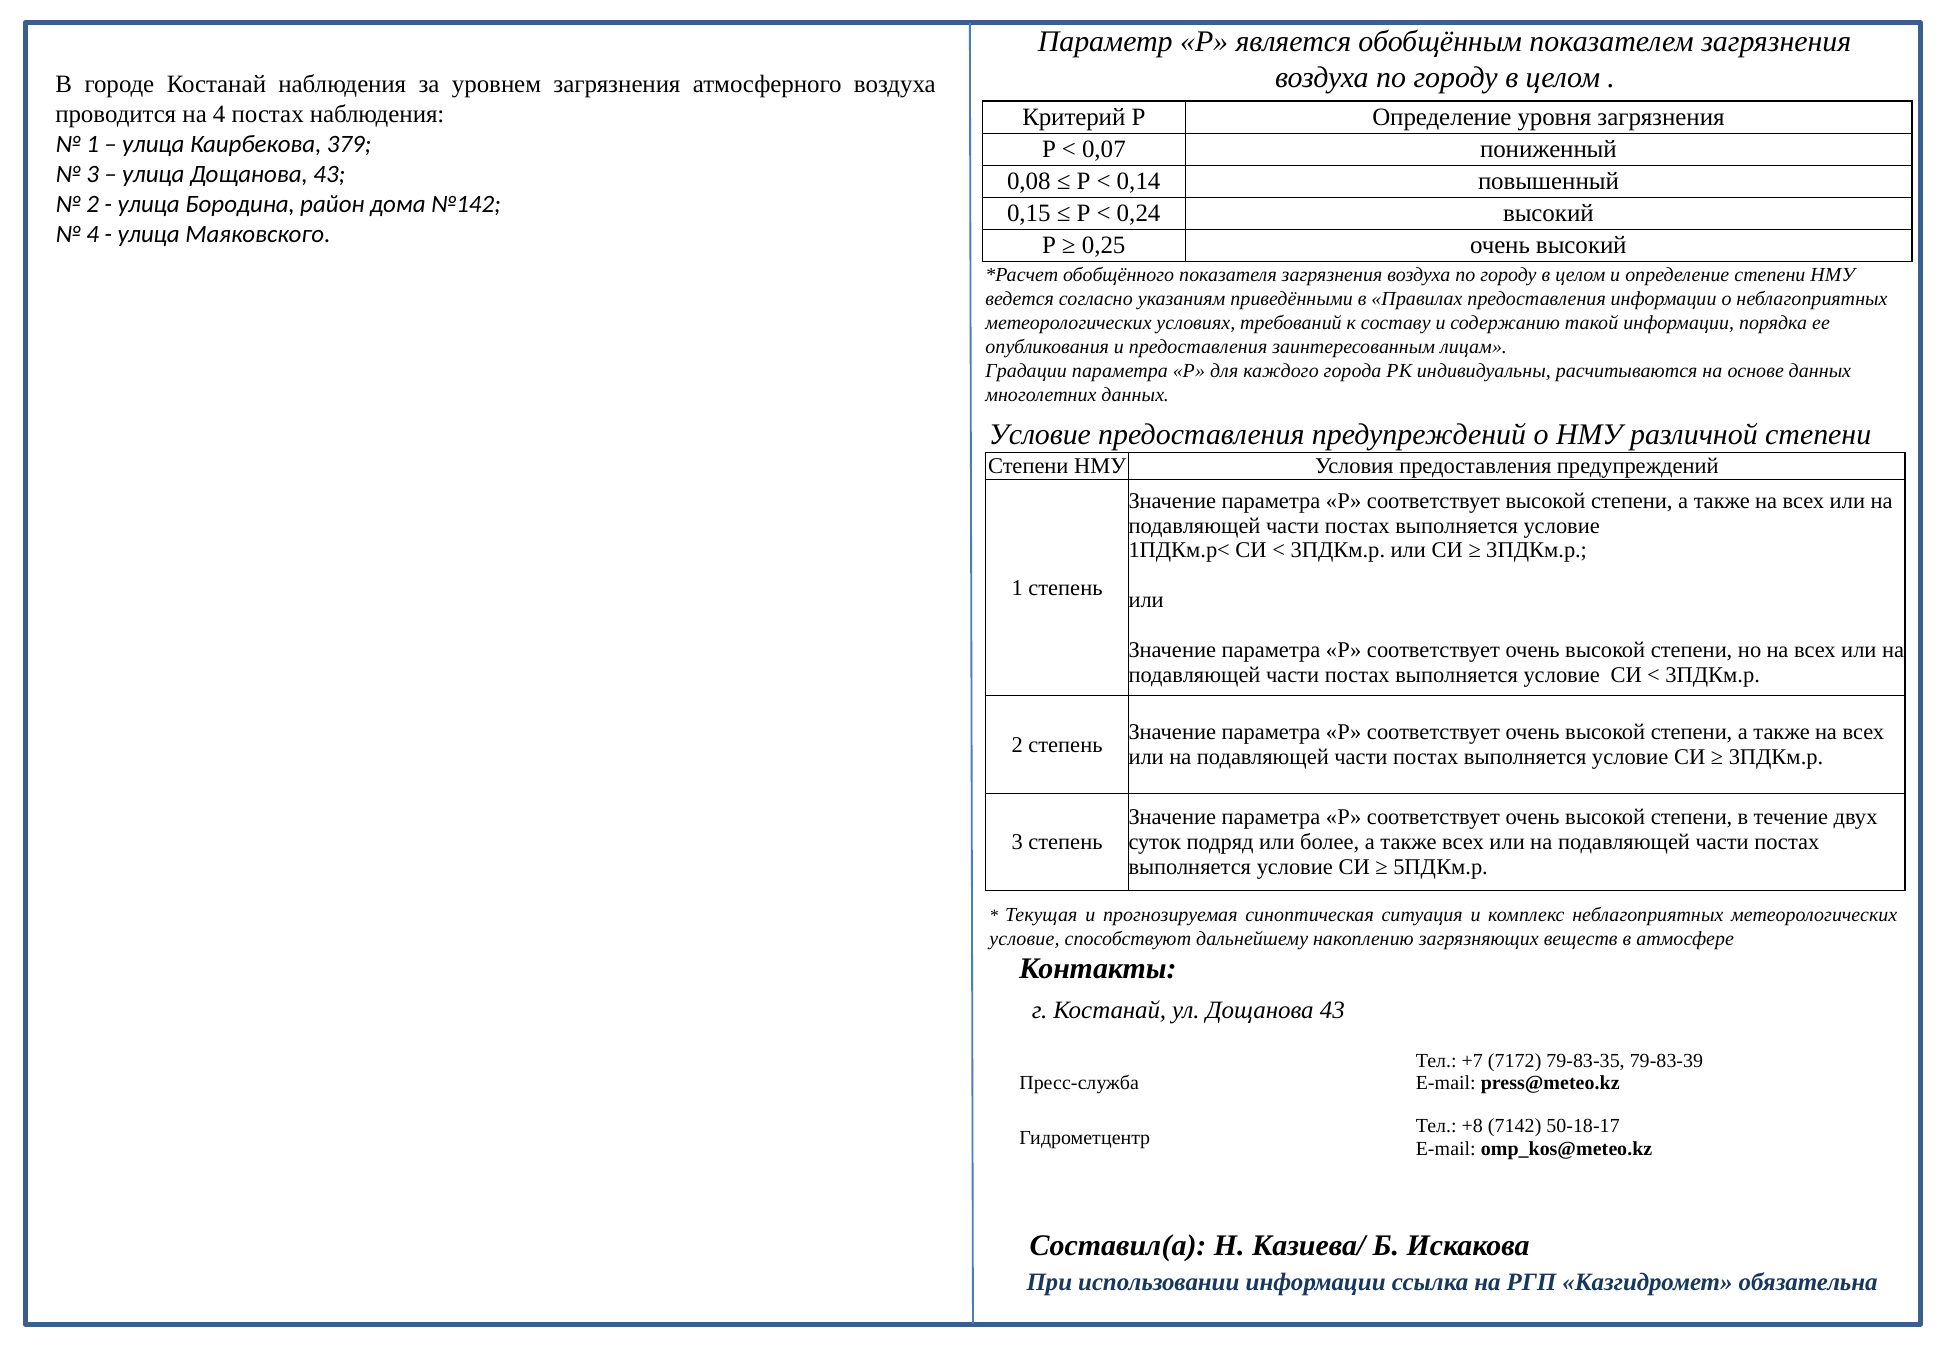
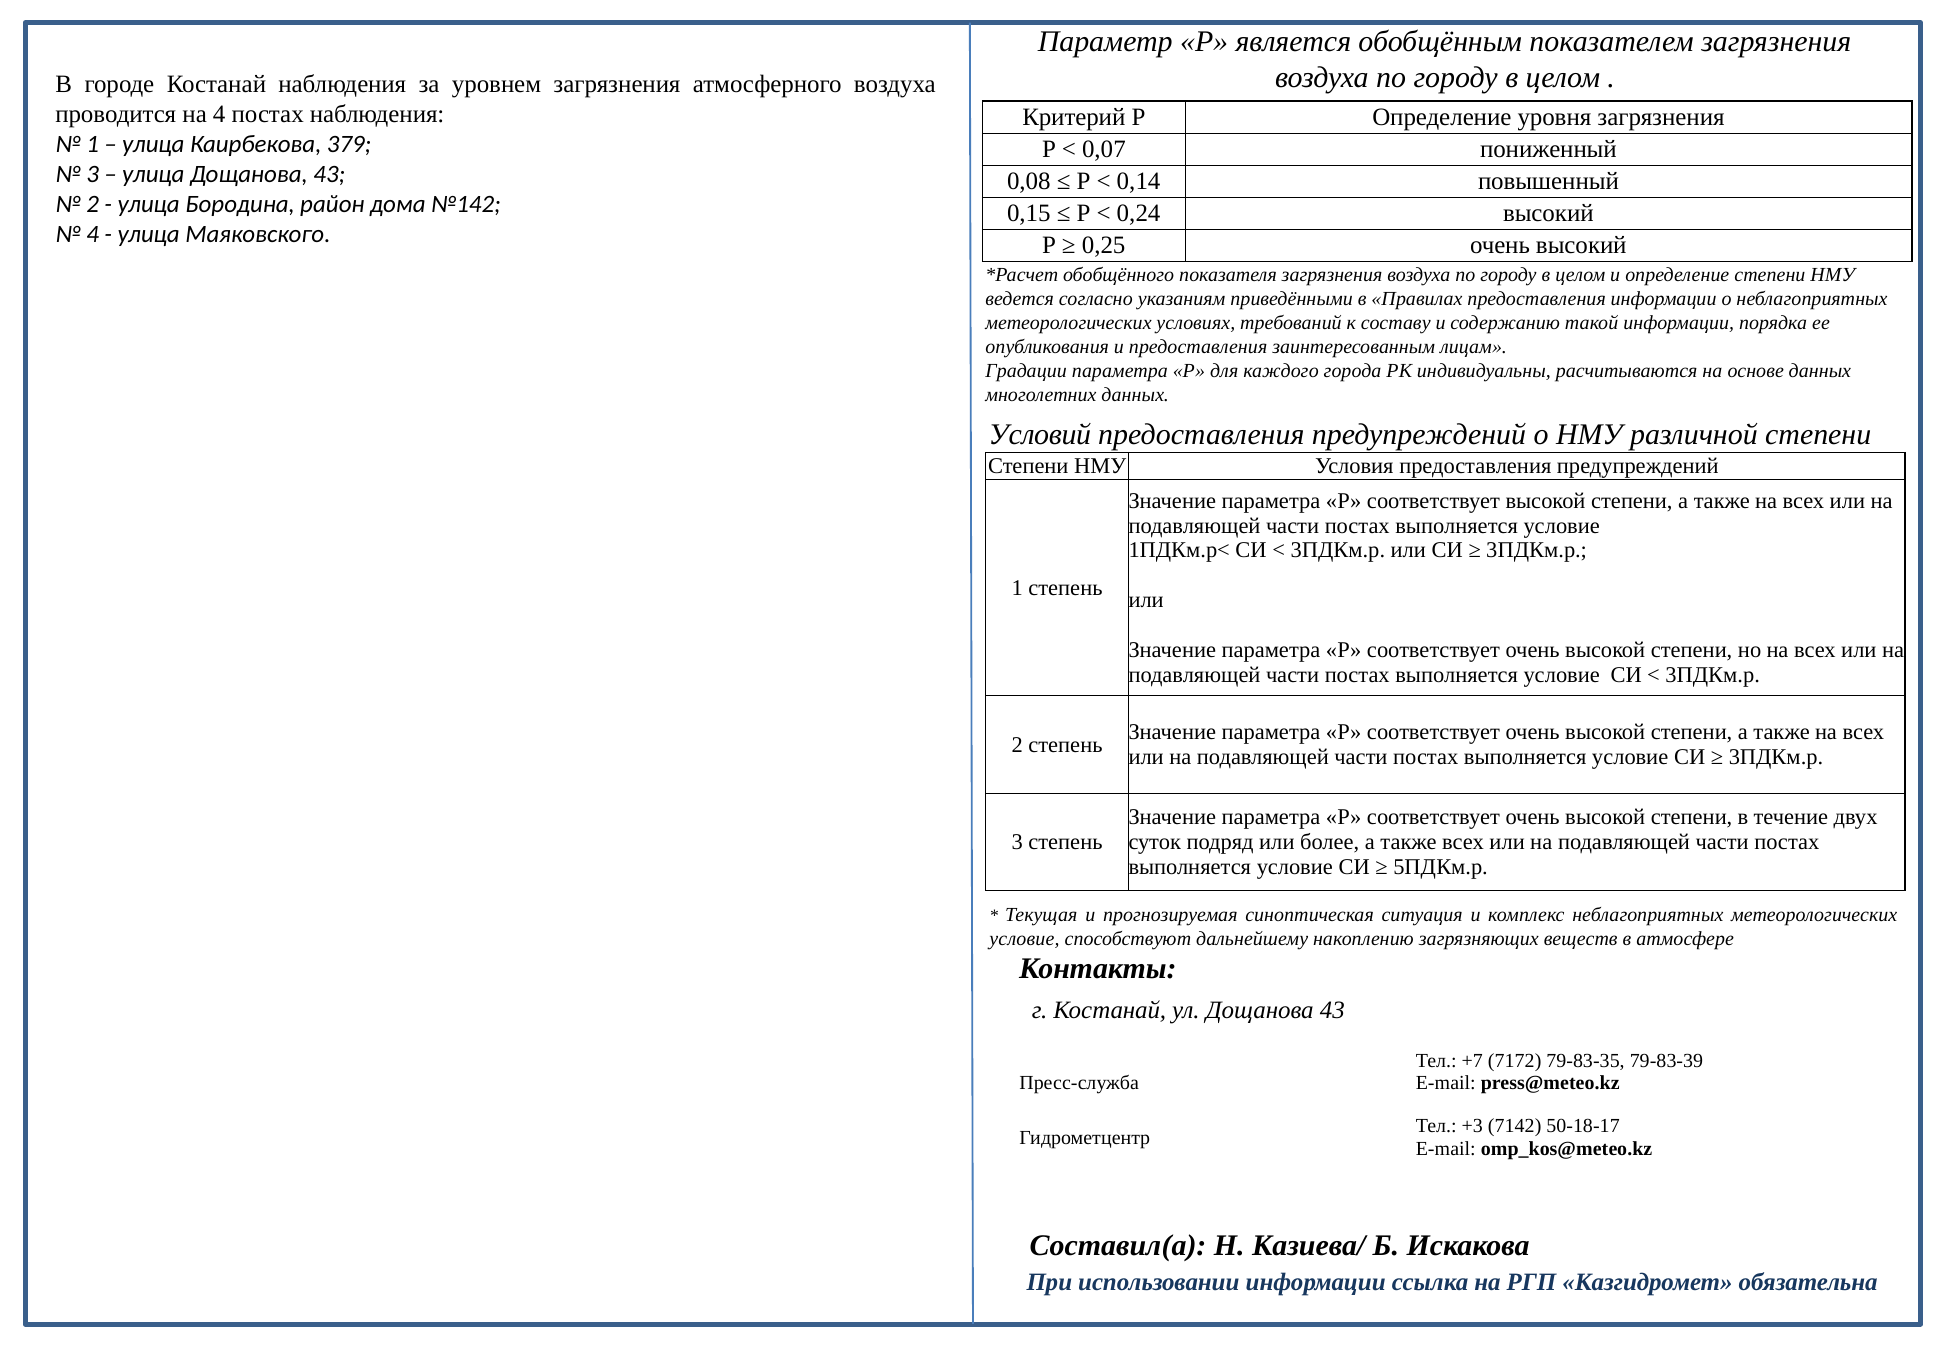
Условие: Условие -> Условий (1040, 435)
+8: +8 -> +3 (1472, 1127)
